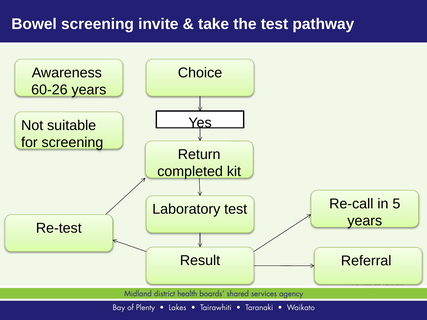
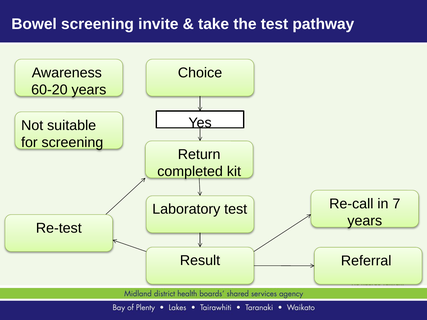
60-26: 60-26 -> 60-20 (49, 90)
5: 5 -> 7 (396, 204)
